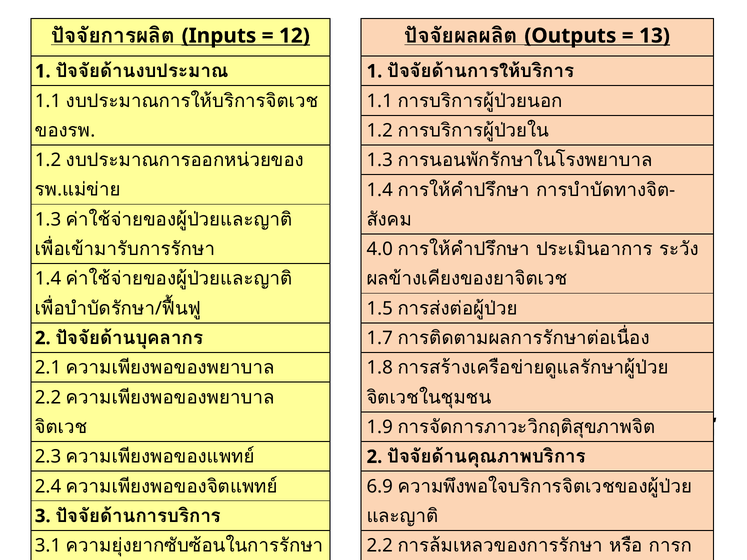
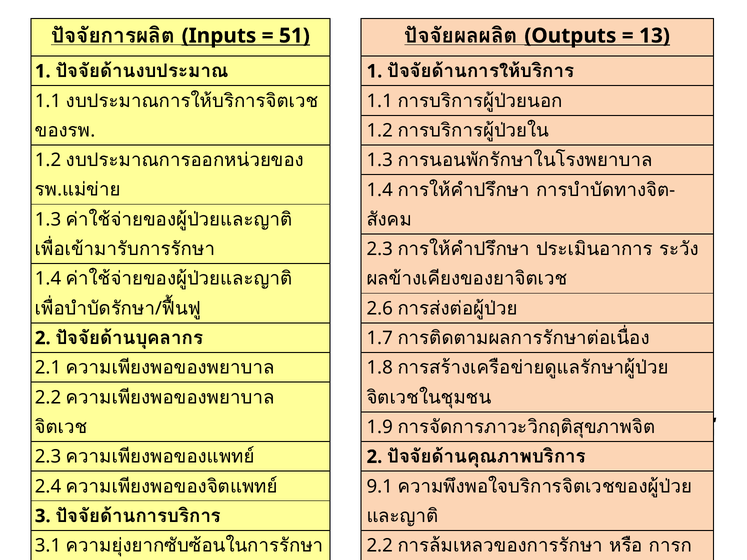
12: 12 -> 51 (294, 36)
4.0: 4.0 -> 2.3 (380, 249)
1.5: 1.5 -> 2.6 (380, 309)
6.9: 6.9 -> 9.1 (380, 487)
